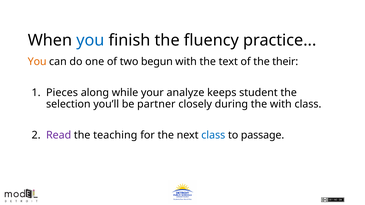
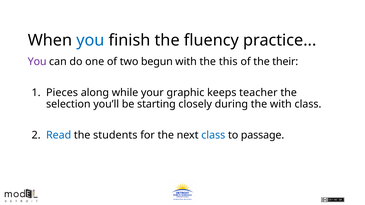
You colour: orange -> purple (37, 62)
text: text -> this (228, 62)
analyze: analyze -> graphic (185, 93)
student: student -> teacher (258, 93)
partner: partner -> starting (156, 104)
Read colour: purple -> blue (59, 135)
teaching: teaching -> students (115, 135)
